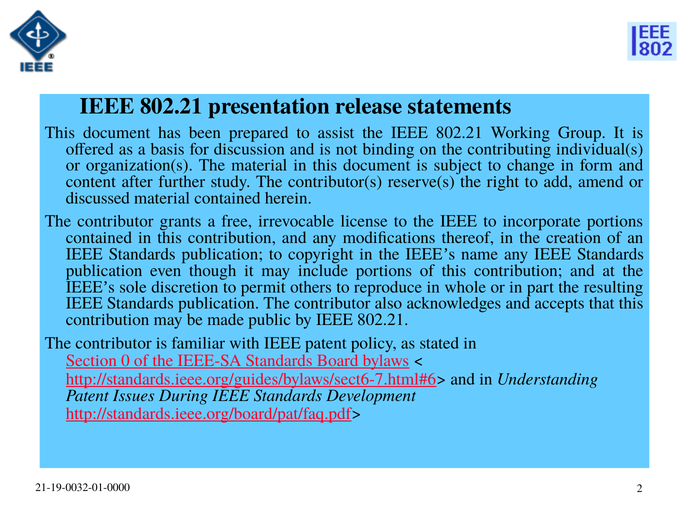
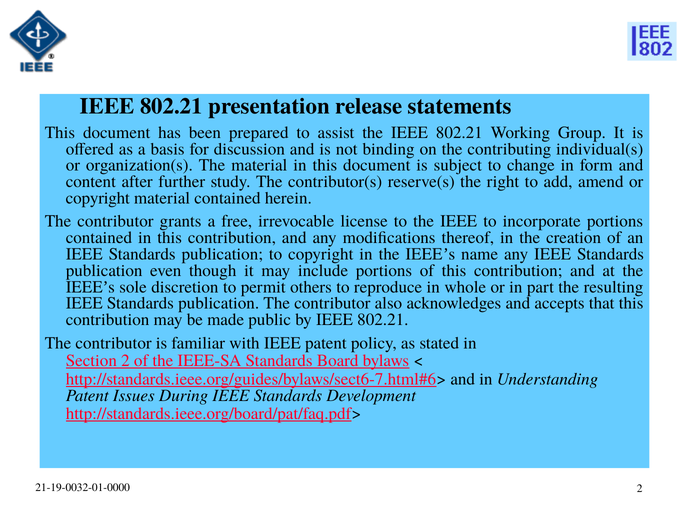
discussed: discussed -> copyright (98, 198)
Section 0: 0 -> 2 (125, 361)
